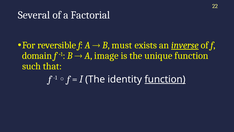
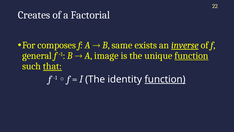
Several: Several -> Creates (34, 15)
reversible: reversible -> composes (57, 45)
must: must -> same (122, 45)
domain: domain -> general (37, 56)
function underline: none -> present (191, 56)
that underline: none -> present (52, 66)
